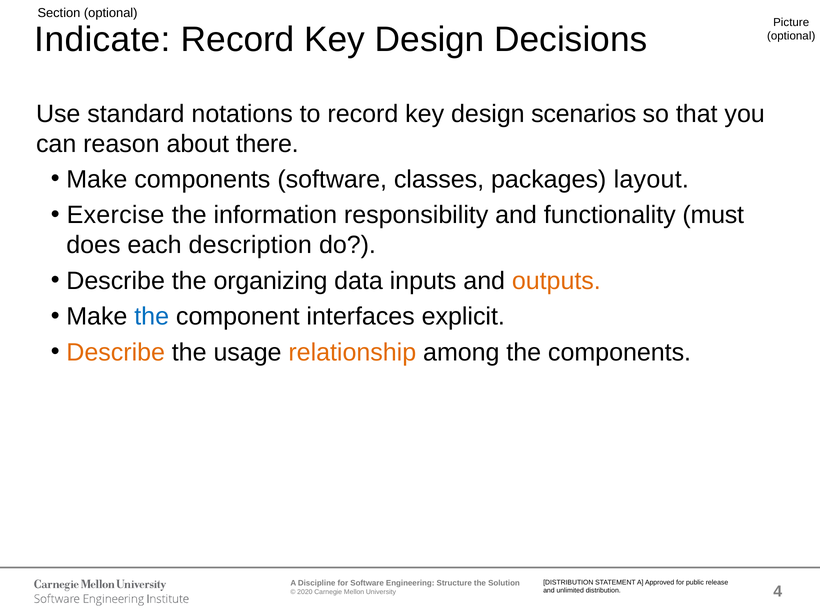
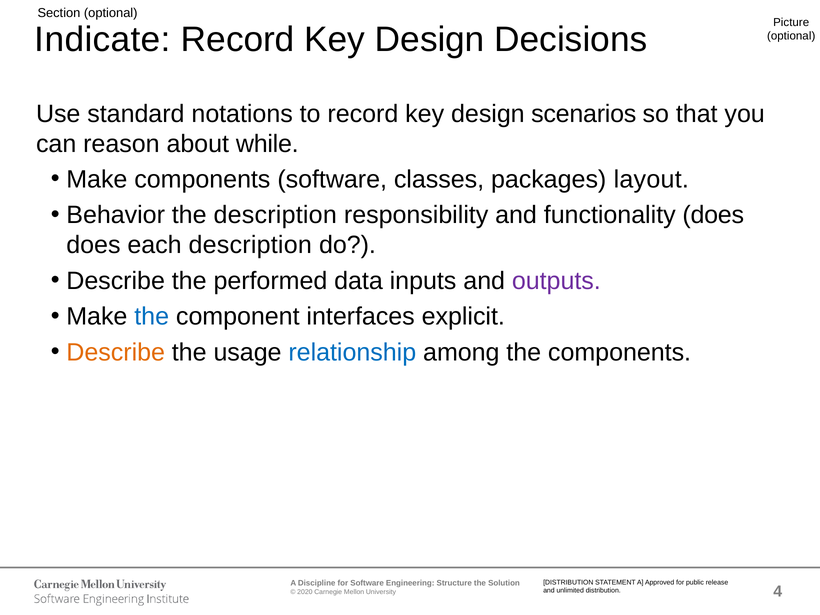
there: there -> while (267, 144)
Exercise: Exercise -> Behavior (116, 215)
the information: information -> description (275, 215)
functionality must: must -> does (713, 215)
organizing: organizing -> performed (270, 281)
outputs colour: orange -> purple (556, 281)
relationship colour: orange -> blue (352, 352)
